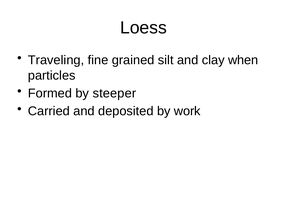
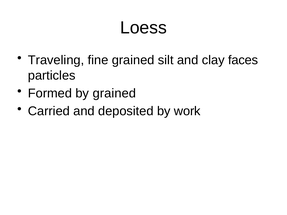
when: when -> faces (243, 60)
by steeper: steeper -> grained (114, 93)
